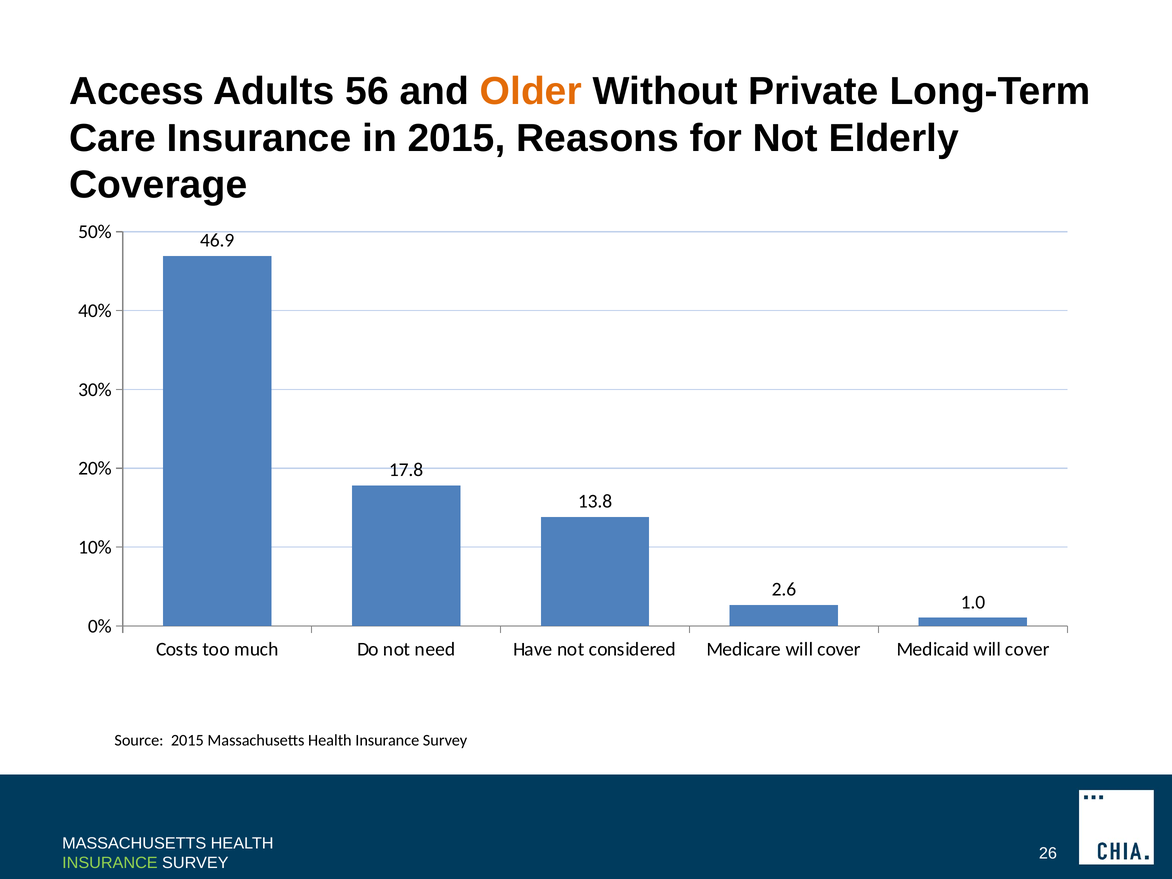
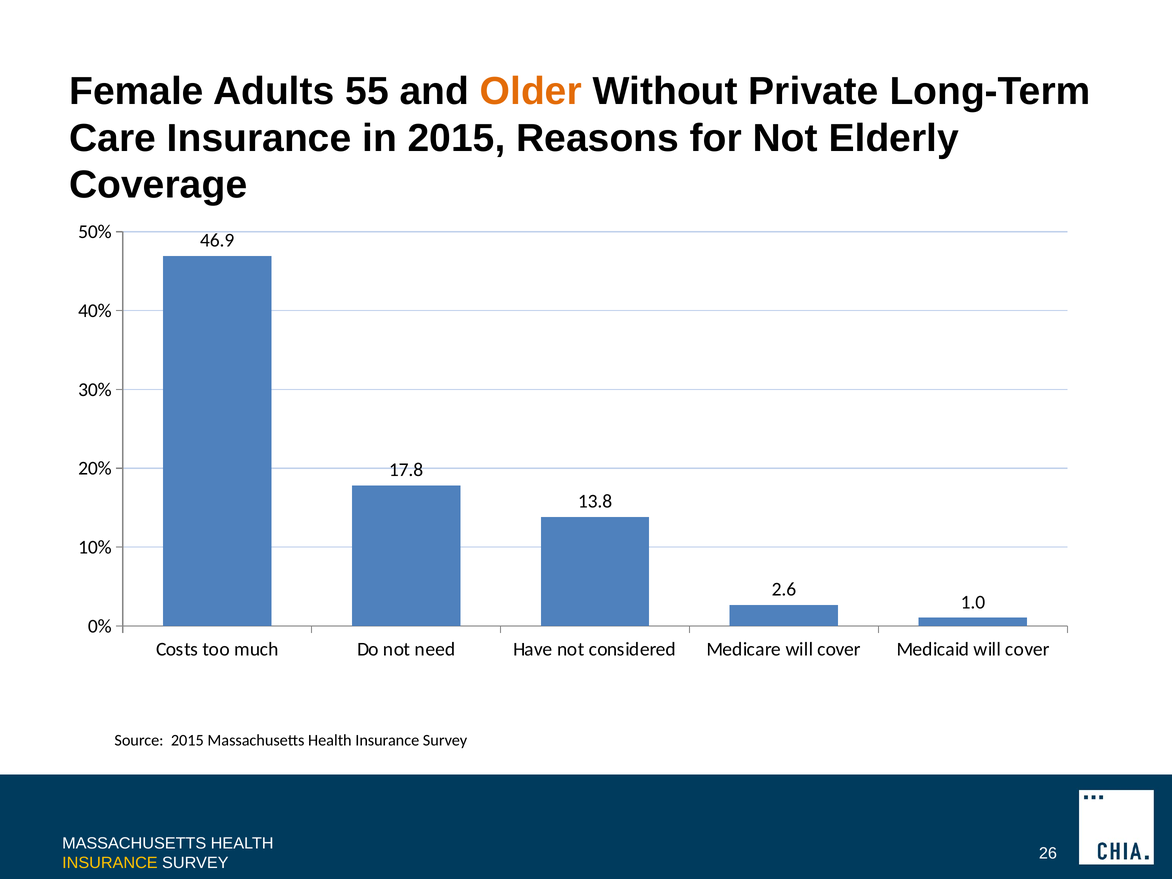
Access: Access -> Female (137, 91)
56: 56 -> 55 (367, 91)
INSURANCE colour: light green -> yellow (110, 863)
